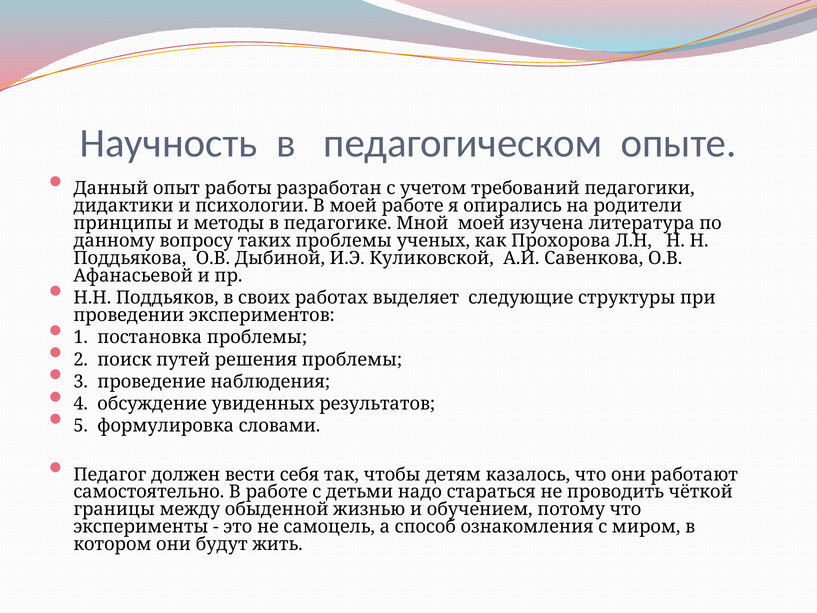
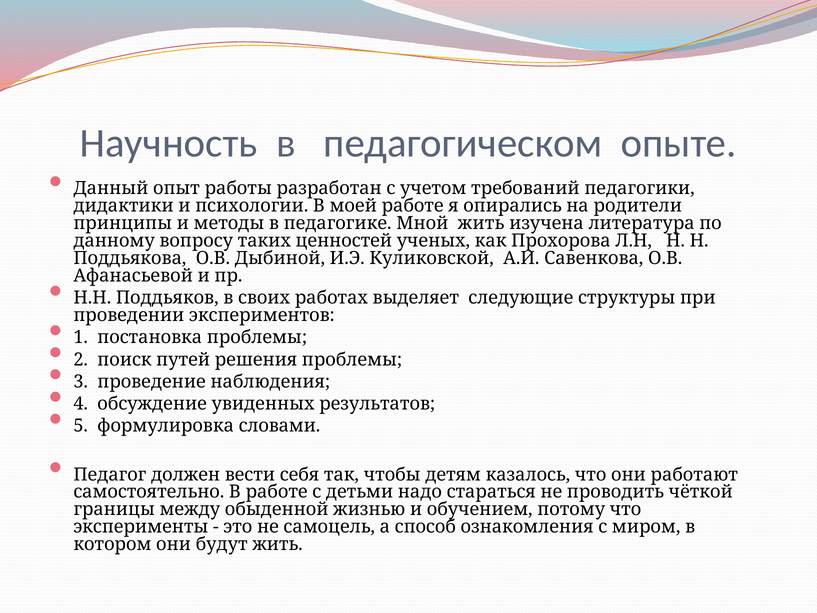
Мной моей: моей -> жить (481, 223)
таких проблемы: проблемы -> ценностей (344, 241)
